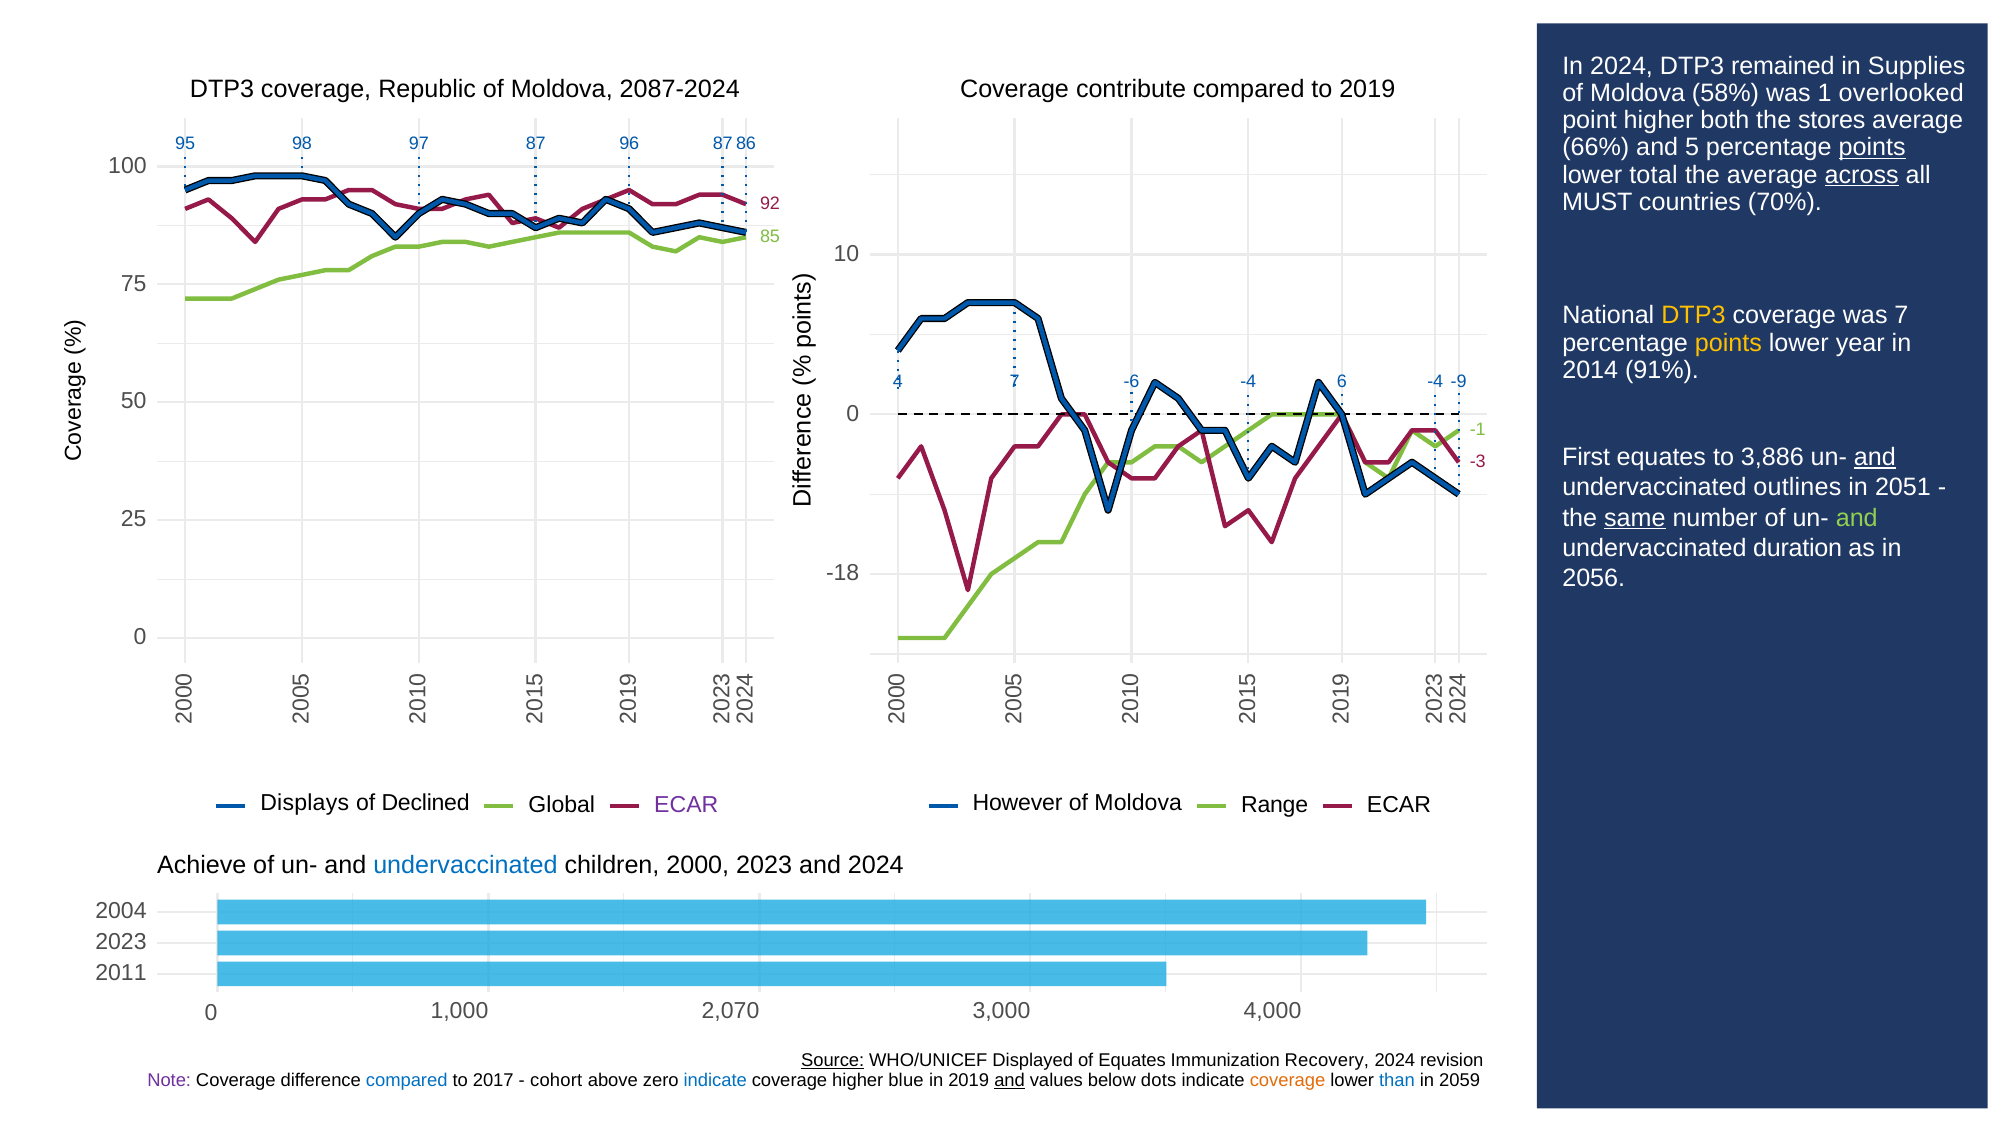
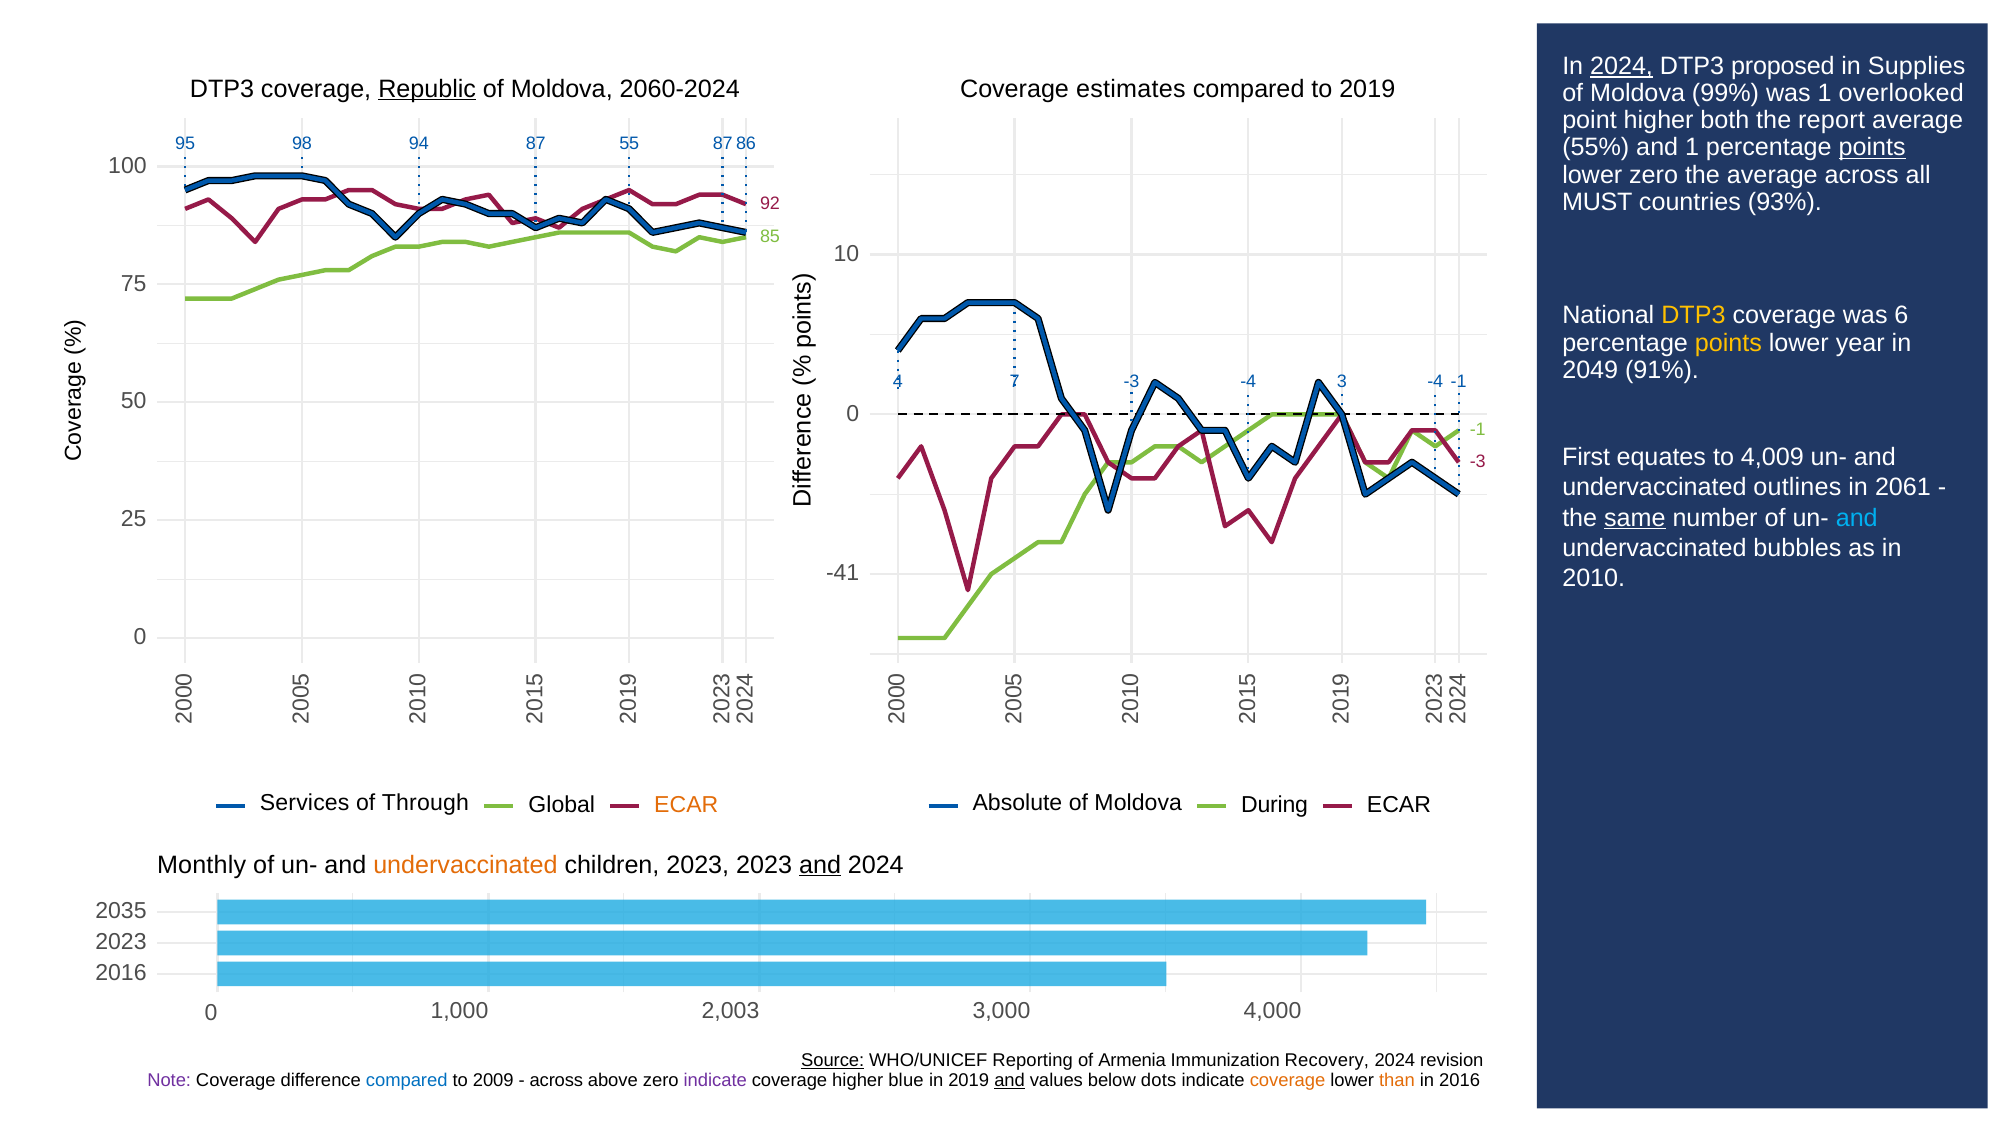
2024 underline: none -> present (1622, 66)
remained: remained -> proposed (1783, 66)
Republic underline: none -> present (427, 89)
2087-2024: 2087-2024 -> 2060-2024 (680, 89)
contribute: contribute -> estimates (1131, 89)
58%: 58% -> 99% (1725, 93)
stores: stores -> report (1832, 121)
97: 97 -> 94 (419, 144)
96: 96 -> 55 (629, 144)
66%: 66% -> 55% (1596, 148)
and 5: 5 -> 1 (1692, 148)
lower total: total -> zero (1654, 175)
across underline: present -> none (1862, 175)
70%: 70% -> 93% (1785, 202)
was 7: 7 -> 6 (1901, 316)
2014: 2014 -> 2049 (1590, 370)
7 -6: -6 -> -3 (1131, 382)
-4 6: 6 -> 3 (1342, 382)
-4 -9: -9 -> -1 (1459, 382)
3,886: 3,886 -> 4,009 (1772, 458)
and underline: present -> none (1875, 458)
2051: 2051 -> 2061 (1903, 488)
and colour: light green -> light blue (1857, 518)
duration: duration -> bubbles (1797, 548)
-18: -18 -> -41 (843, 573)
2056: 2056 -> 2010 (1594, 578)
Displays: Displays -> Services (305, 803)
Declined: Declined -> Through (425, 803)
ECAR colour: purple -> orange (686, 805)
However: However -> Absolute (1017, 803)
Range: Range -> During (1275, 805)
Achieve: Achieve -> Monthly (202, 865)
undervaccinated colour: blue -> orange (465, 865)
children 2000: 2000 -> 2023 (698, 865)
and underline: none -> present (820, 865)
2004: 2004 -> 2035 (121, 911)
2011: 2011 -> 2016 (121, 973)
2,070: 2,070 -> 2,003 (731, 1011)
Displayed: Displayed -> Reporting (1033, 1061)
of Equates: Equates -> Armenia (1132, 1061)
2017: 2017 -> 2009 (493, 1081)
cohort: cohort -> across (556, 1081)
indicate colour: blue -> purple (715, 1081)
than colour: blue -> orange (1397, 1081)
in 2059: 2059 -> 2016 (1460, 1081)
